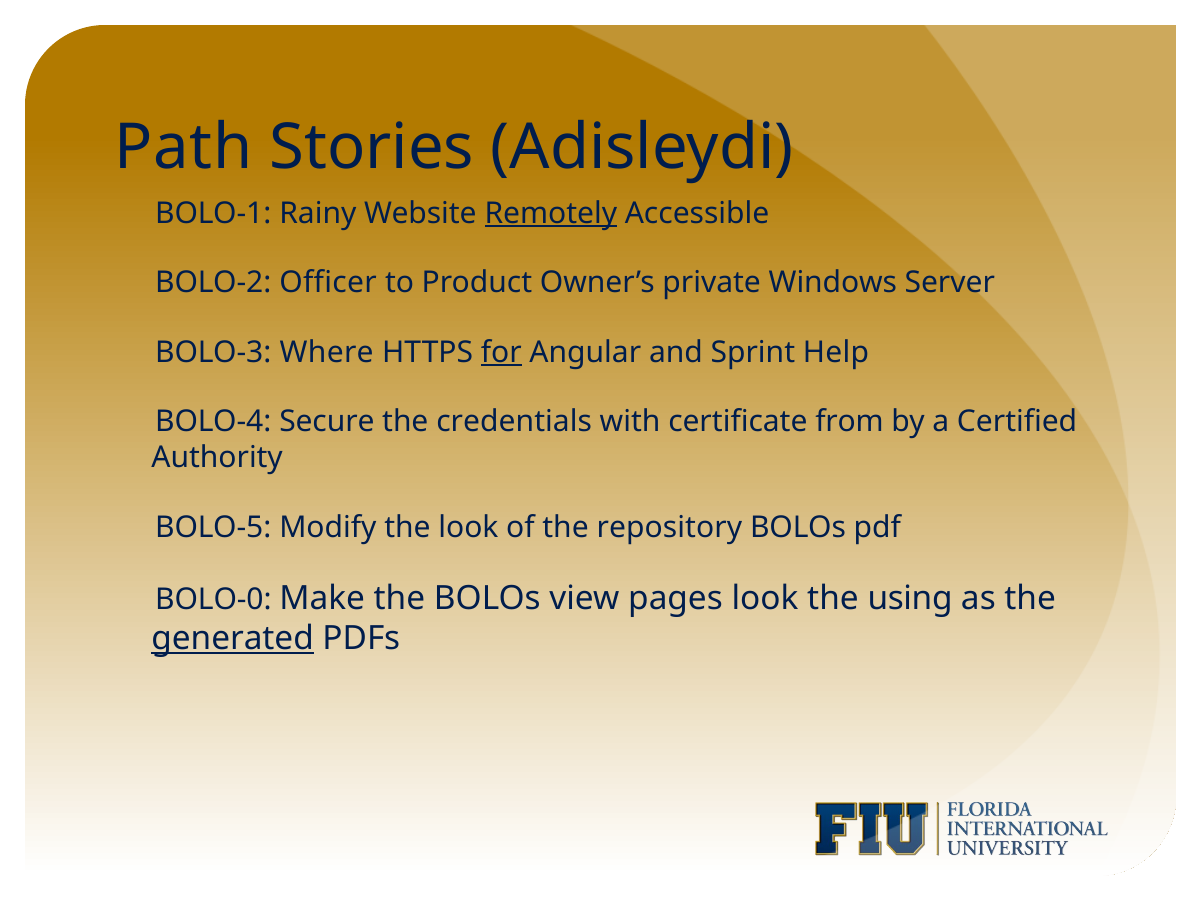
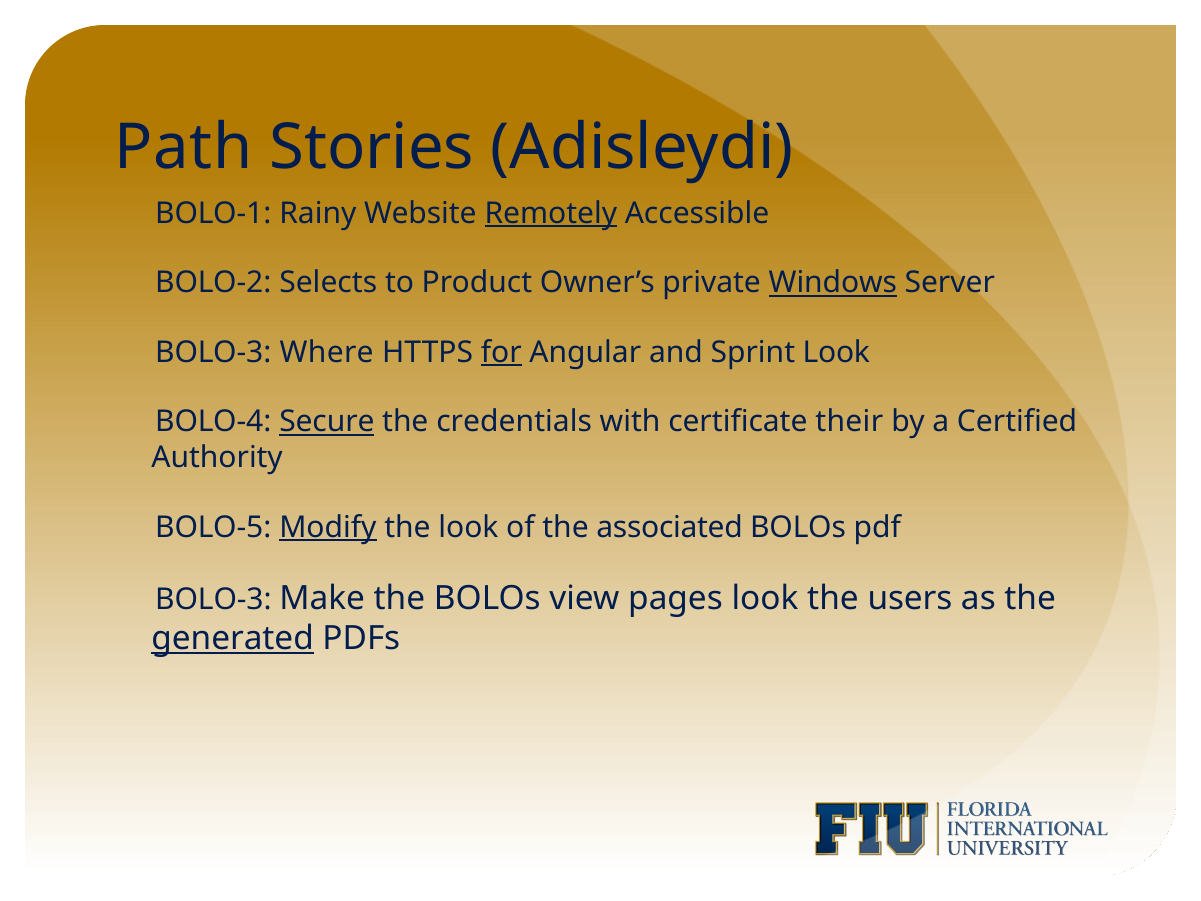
Officer: Officer -> Selects (328, 283)
Windows underline: none -> present (833, 283)
Sprint Help: Help -> Look (836, 352)
Secure underline: none -> present (327, 422)
from: from -> their (849, 422)
Modify underline: none -> present (328, 527)
repository: repository -> associated (670, 527)
BOLO-0: BOLO-0 -> BOLO-3 (213, 600)
using: using -> users (910, 599)
